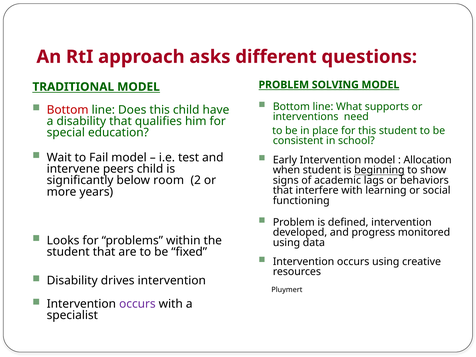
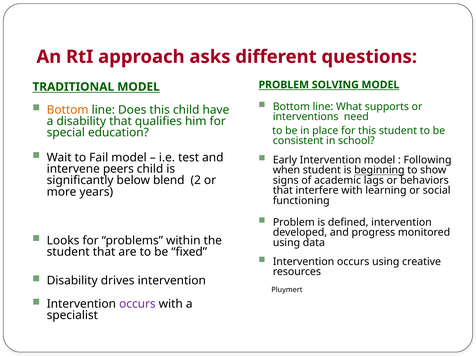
Bottom colour: red -> orange (68, 110)
Allocation: Allocation -> Following (428, 160)
room: room -> blend (169, 180)
